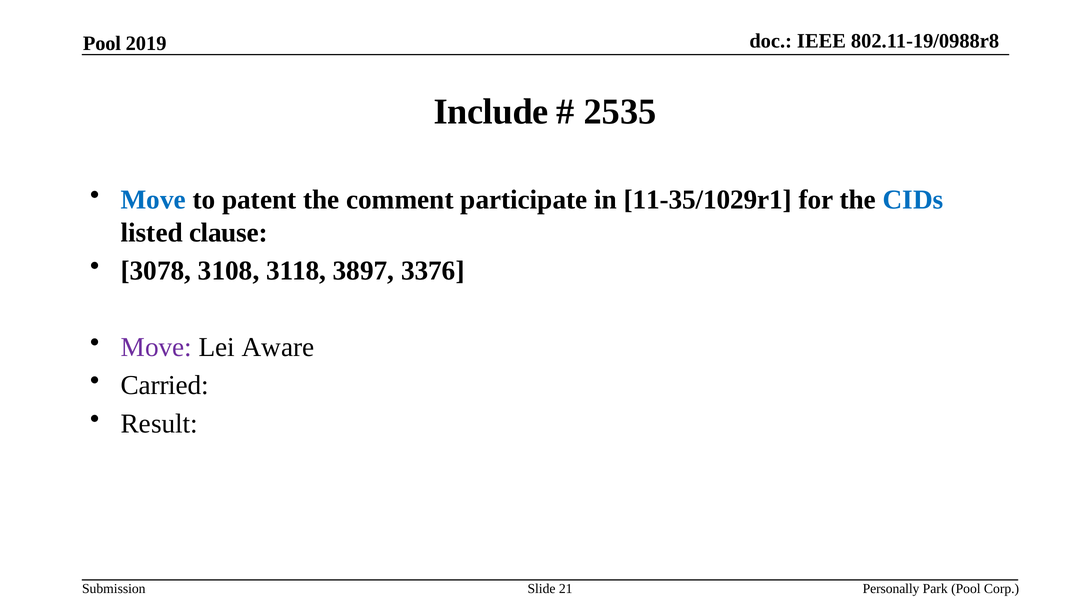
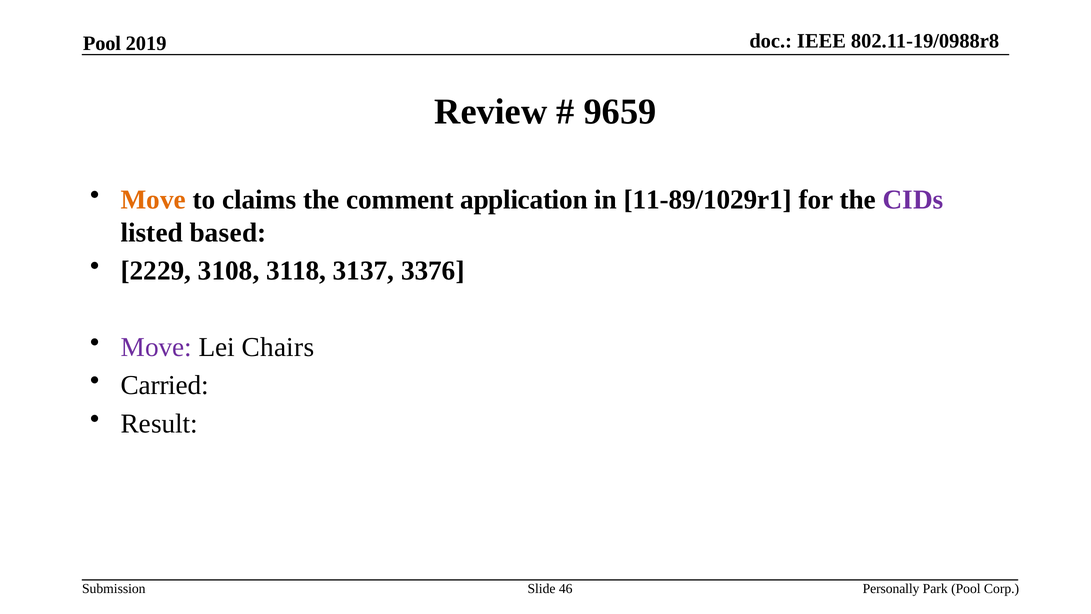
Include: Include -> Review (491, 112)
2535: 2535 -> 9659 (620, 112)
Move colour: blue -> orange (153, 200)
patent: patent -> claims (259, 200)
participate: participate -> application (524, 200)
11-35/1029r1: 11-35/1029r1 -> 11-89/1029r1 (708, 200)
CIDs colour: blue -> purple (913, 200)
clause: clause -> based (228, 232)
3078: 3078 -> 2229 (156, 271)
3897: 3897 -> 3137 (364, 271)
Aware: Aware -> Chairs (278, 347)
21: 21 -> 46 (566, 589)
